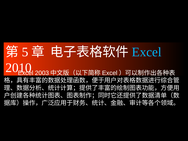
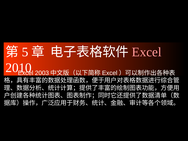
Excel colour: light blue -> pink (147, 52)
